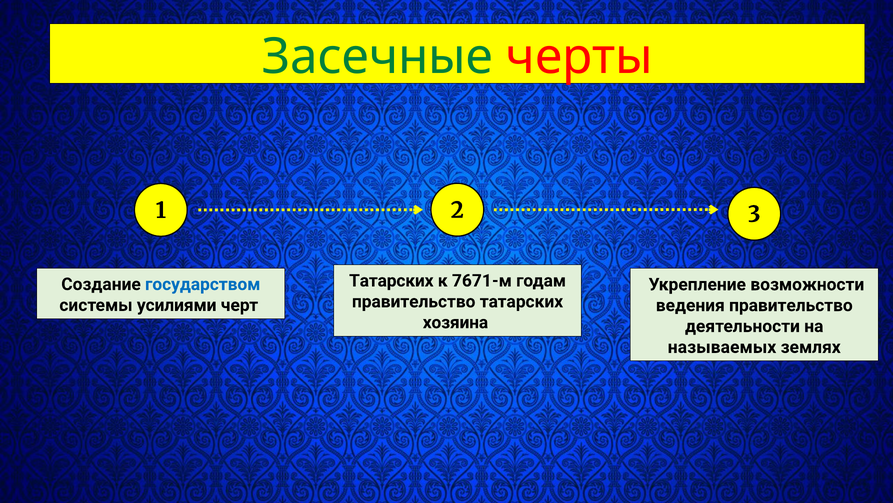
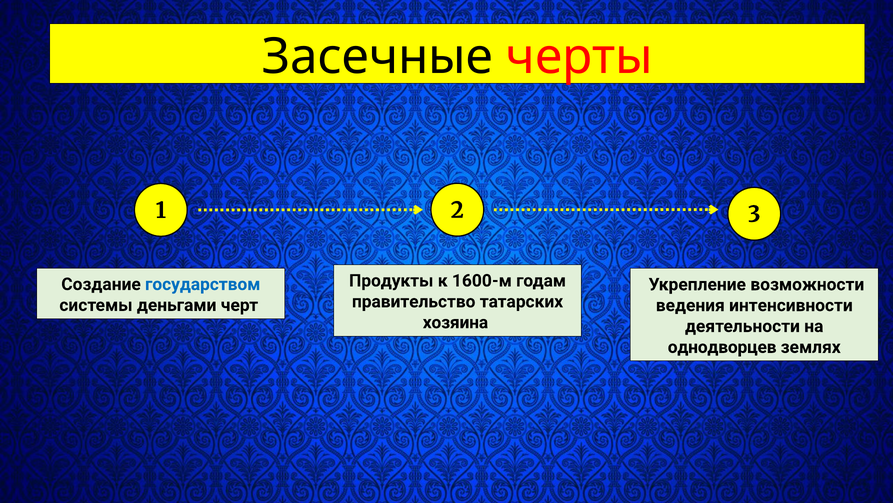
Засечные colour: green -> black (378, 57)
Татарских: Татарских -> Продукты (391, 280)
7671-м: 7671-м -> 1600-м (482, 280)
усилиями: усилиями -> деньгами (177, 305)
ведения правительство: правительство -> интенсивности (791, 305)
называемых: называемых -> однодворцев (722, 347)
